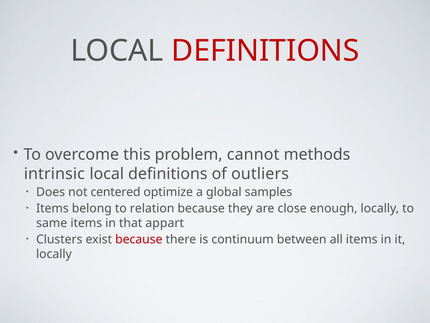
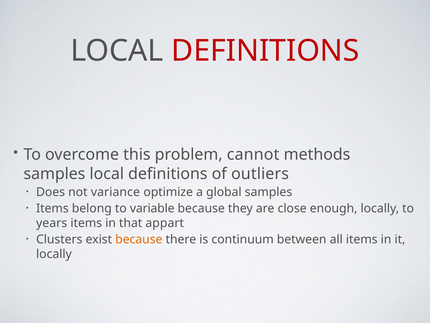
intrinsic: intrinsic -> samples (54, 174)
centered: centered -> variance (115, 192)
relation: relation -> variable (152, 208)
same: same -> years (52, 223)
because colour: red -> orange (139, 239)
